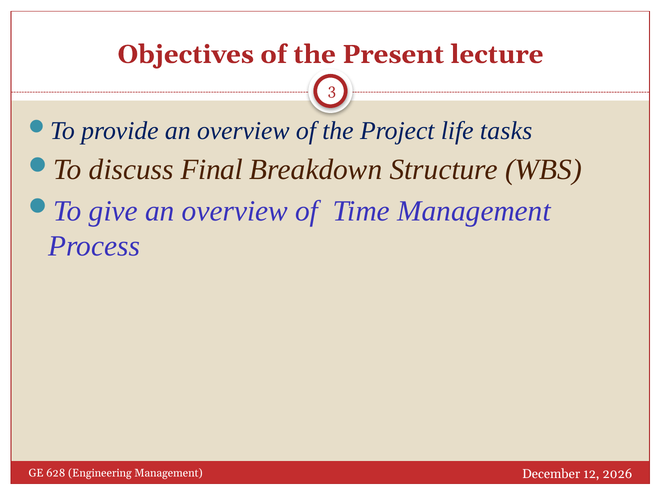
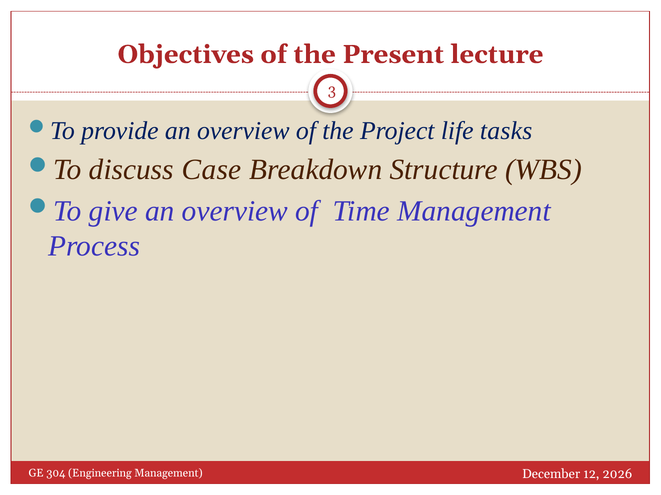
Final: Final -> Case (211, 170)
628: 628 -> 304 (56, 474)
